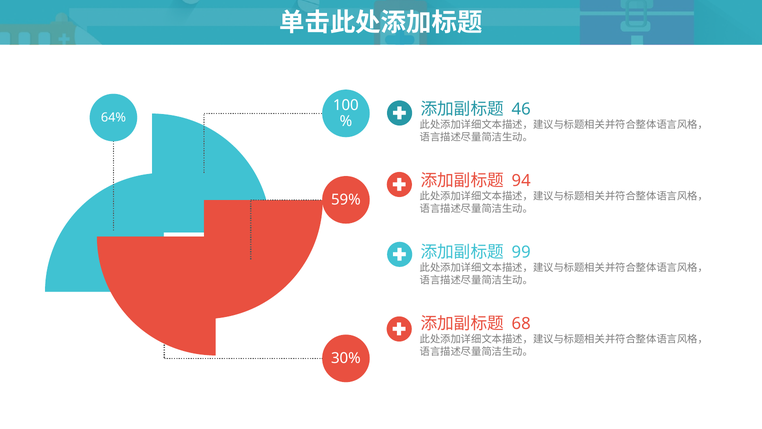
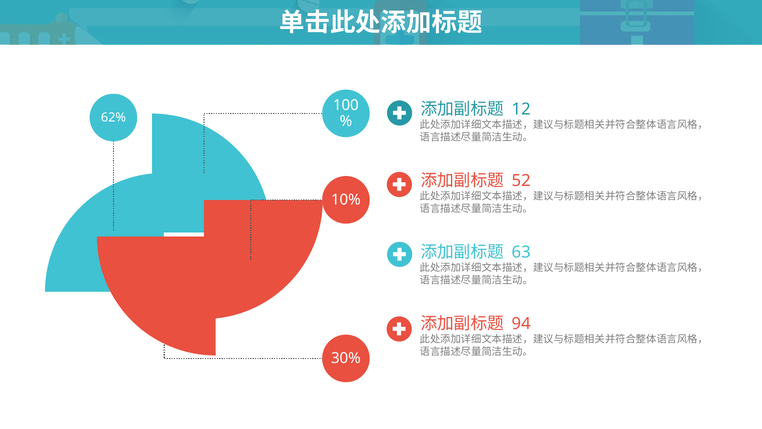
46: 46 -> 12 (521, 109)
64%: 64% -> 62% (113, 117)
94: 94 -> 52 (521, 181)
59%: 59% -> 10% (346, 200)
99: 99 -> 63 (521, 252)
68: 68 -> 94 (521, 323)
